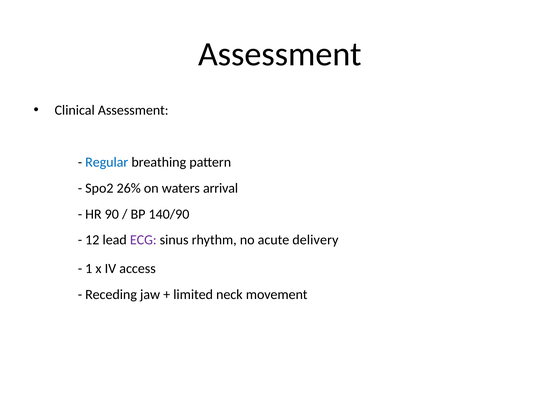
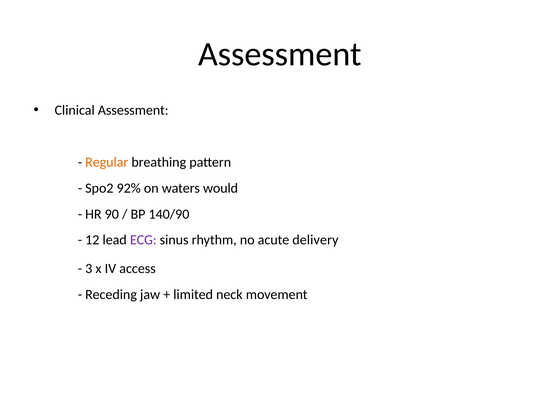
Regular colour: blue -> orange (107, 162)
26%: 26% -> 92% (129, 188)
arrival: arrival -> would (221, 188)
1: 1 -> 3 (89, 269)
